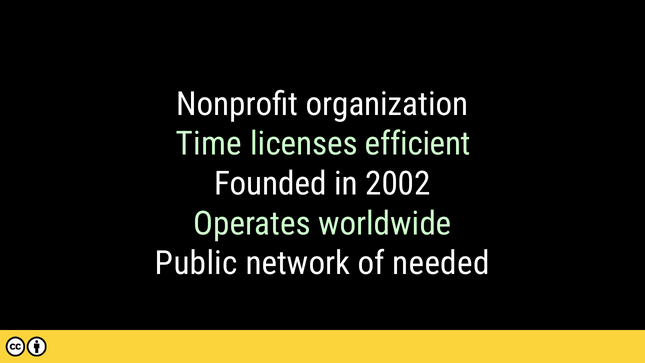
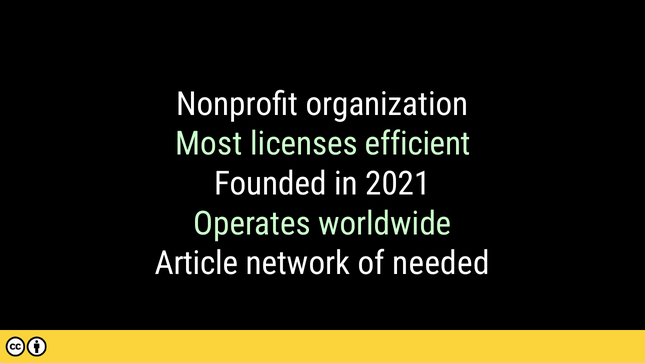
Time: Time -> Most (209, 144)
2002: 2002 -> 2021 (398, 184)
Public: Public -> Article (196, 263)
